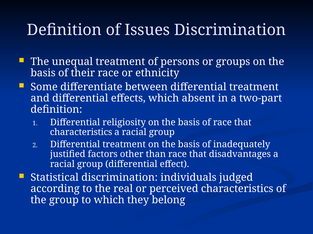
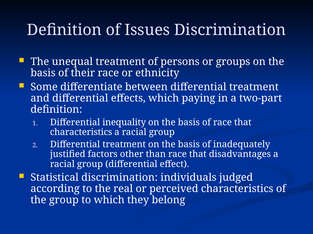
absent: absent -> paying (198, 99)
religiosity: religiosity -> inequality (124, 123)
